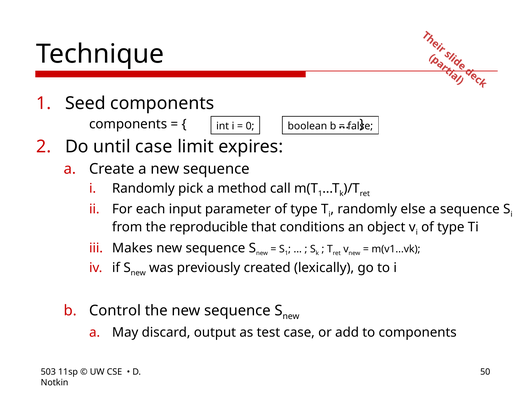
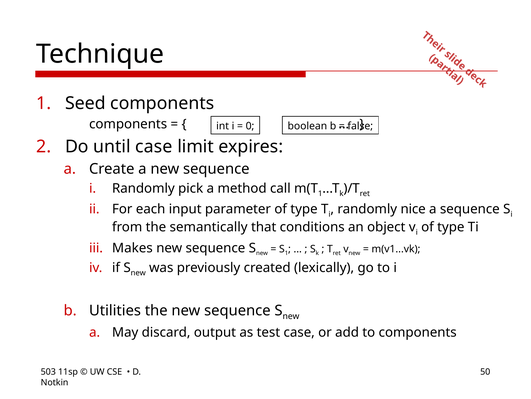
else: else -> nice (413, 209)
reproducible: reproducible -> semantically (209, 227)
Control: Control -> Utilities (115, 310)
